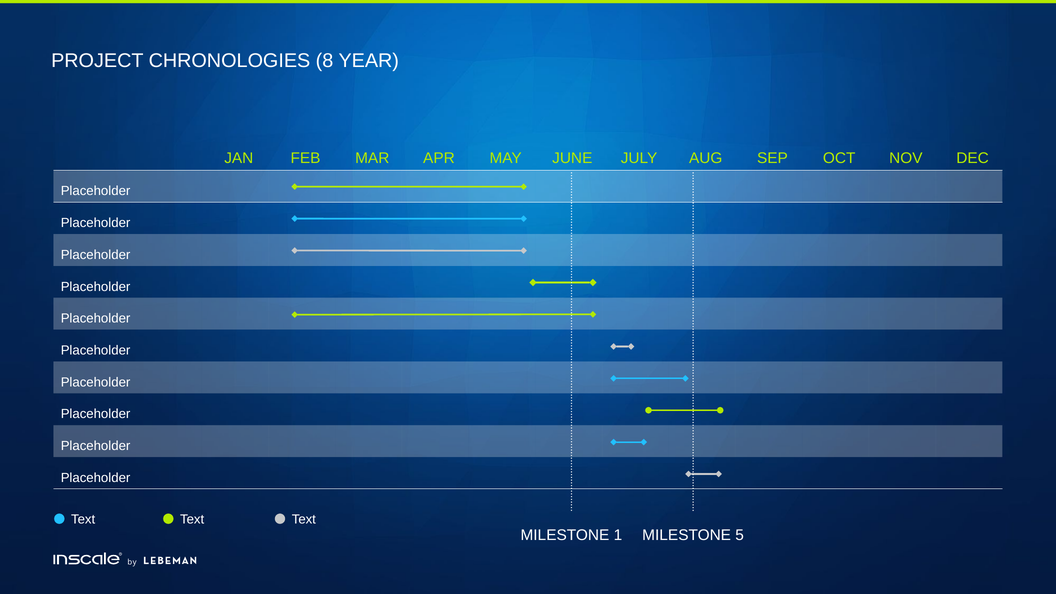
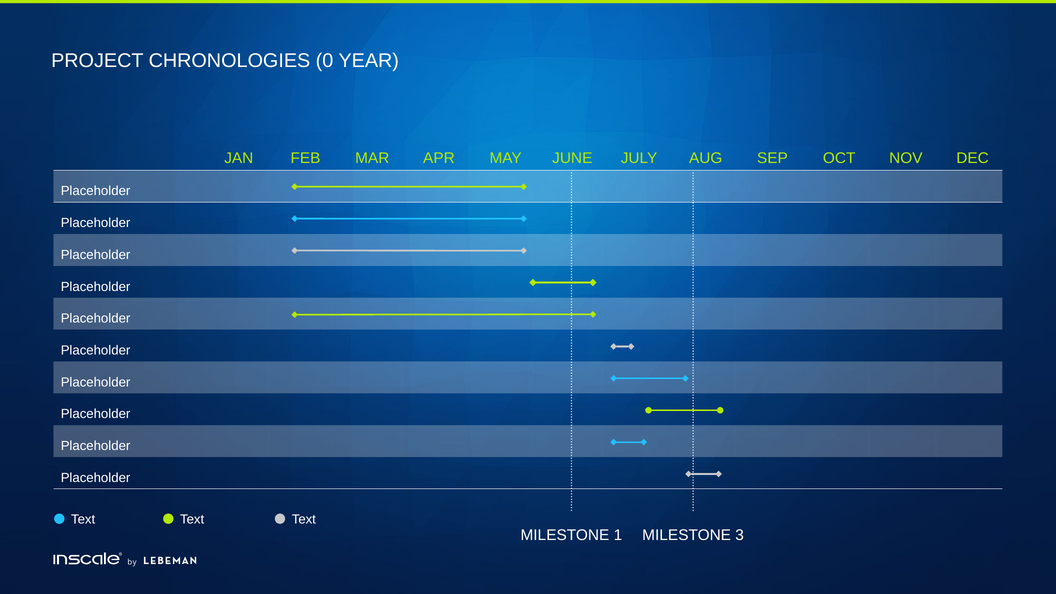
8: 8 -> 0 (325, 61)
5: 5 -> 3 (740, 536)
